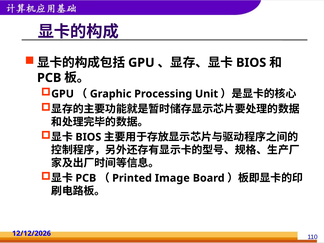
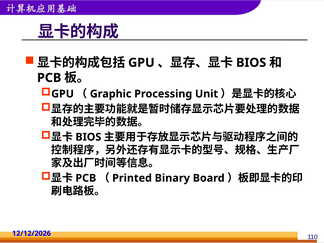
Image: Image -> Binary (172, 178)
